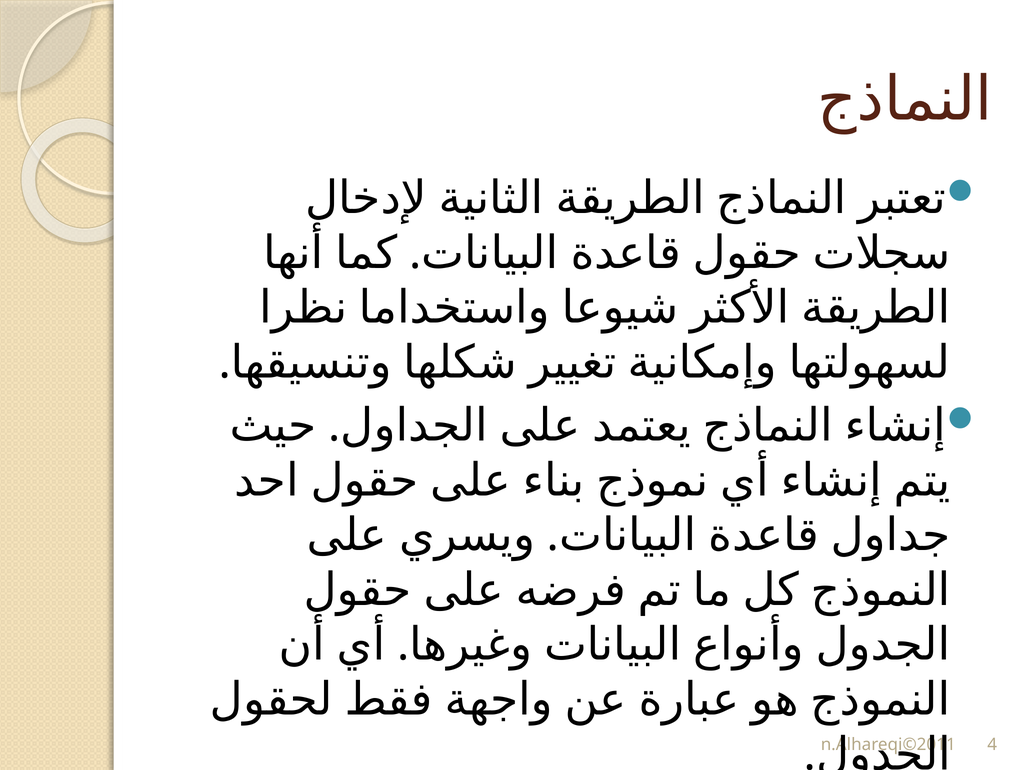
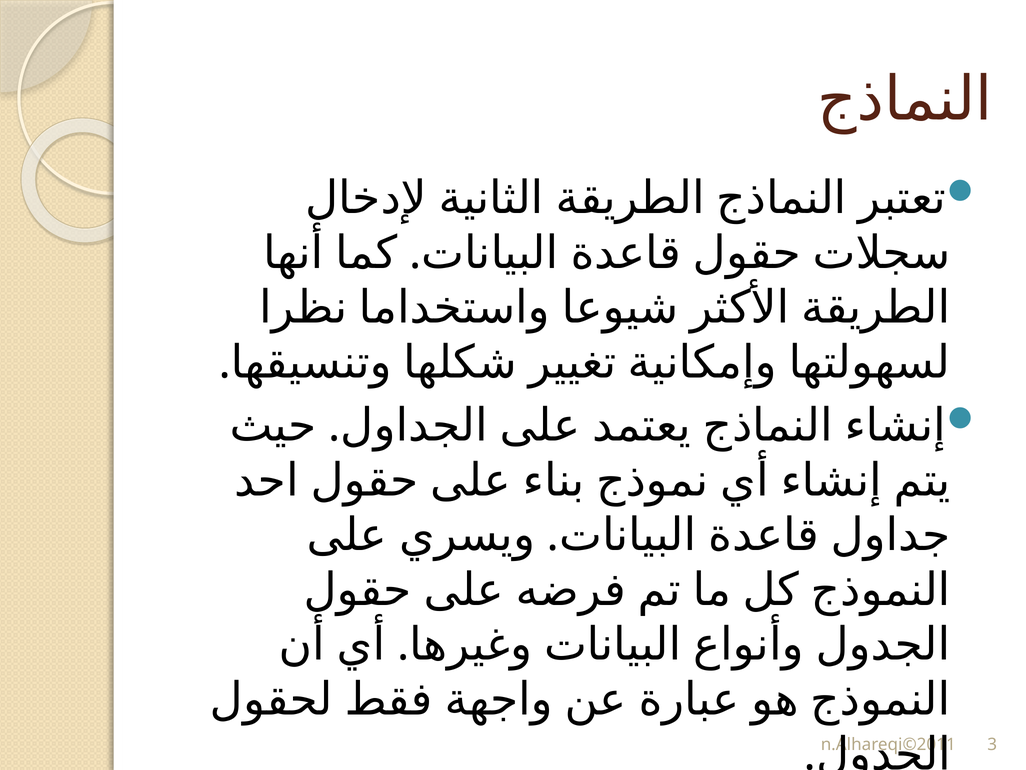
4: 4 -> 3 (992, 744)
